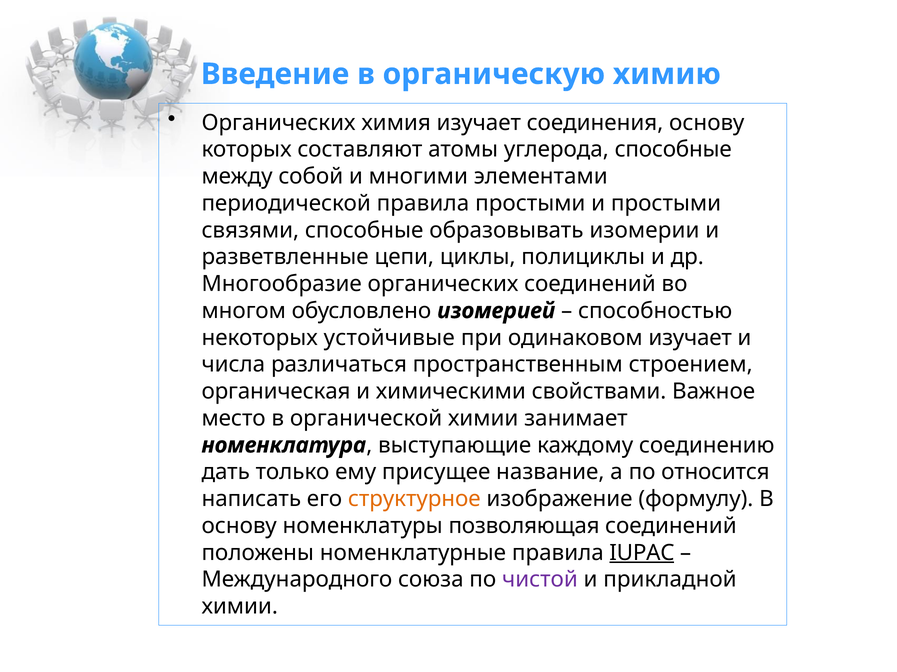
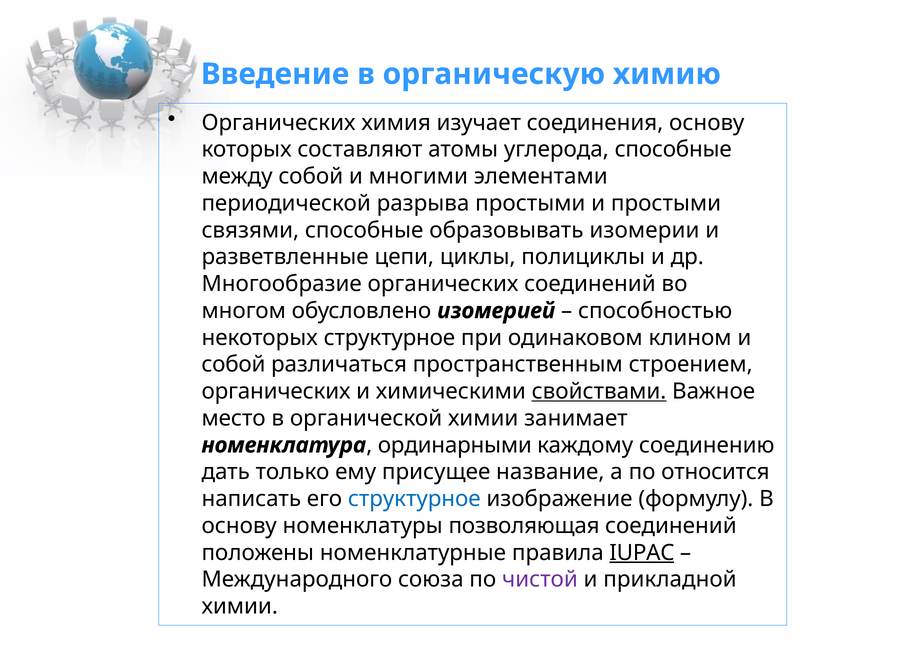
периодической правила: правила -> разрыва (423, 204)
некоторых устойчивые: устойчивые -> структурное (389, 338)
одинаковом изучает: изучает -> клином (690, 338)
числа: числа -> собой (233, 365)
органическая: органическая -> органических (276, 392)
свойствами underline: none -> present (599, 392)
выступающие: выступающие -> ординарными (455, 446)
структурное colour: orange -> blue (414, 500)
